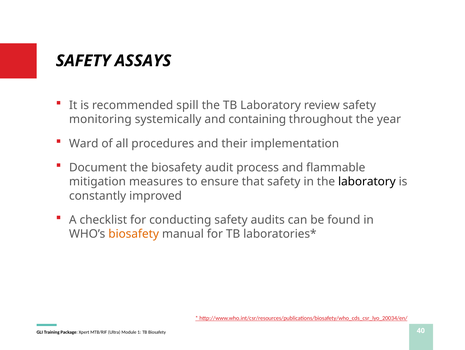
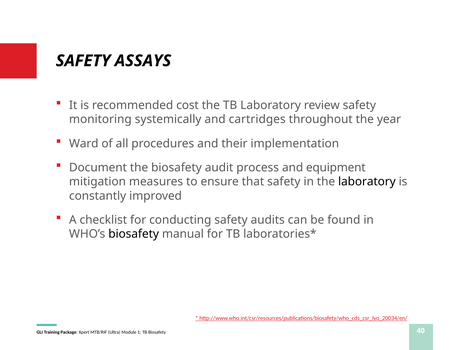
spill: spill -> cost (188, 105)
containing: containing -> cartridges (257, 119)
flammable: flammable -> equipment (336, 168)
biosafety colour: orange -> black (134, 234)
